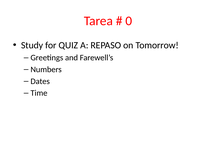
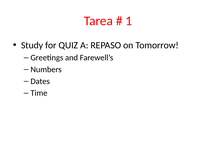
0: 0 -> 1 (129, 21)
